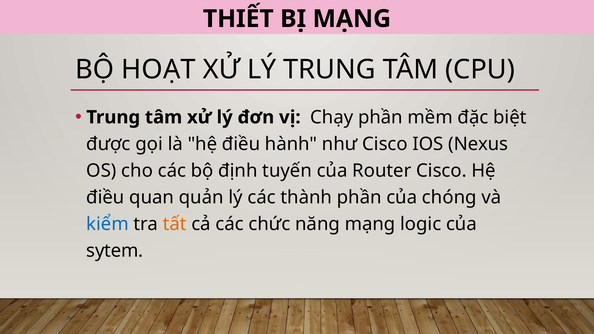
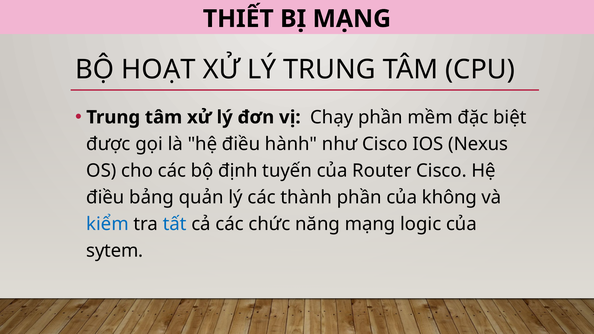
quan: quan -> bảng (152, 198)
chóng: chóng -> không (449, 198)
tất colour: orange -> blue (175, 224)
